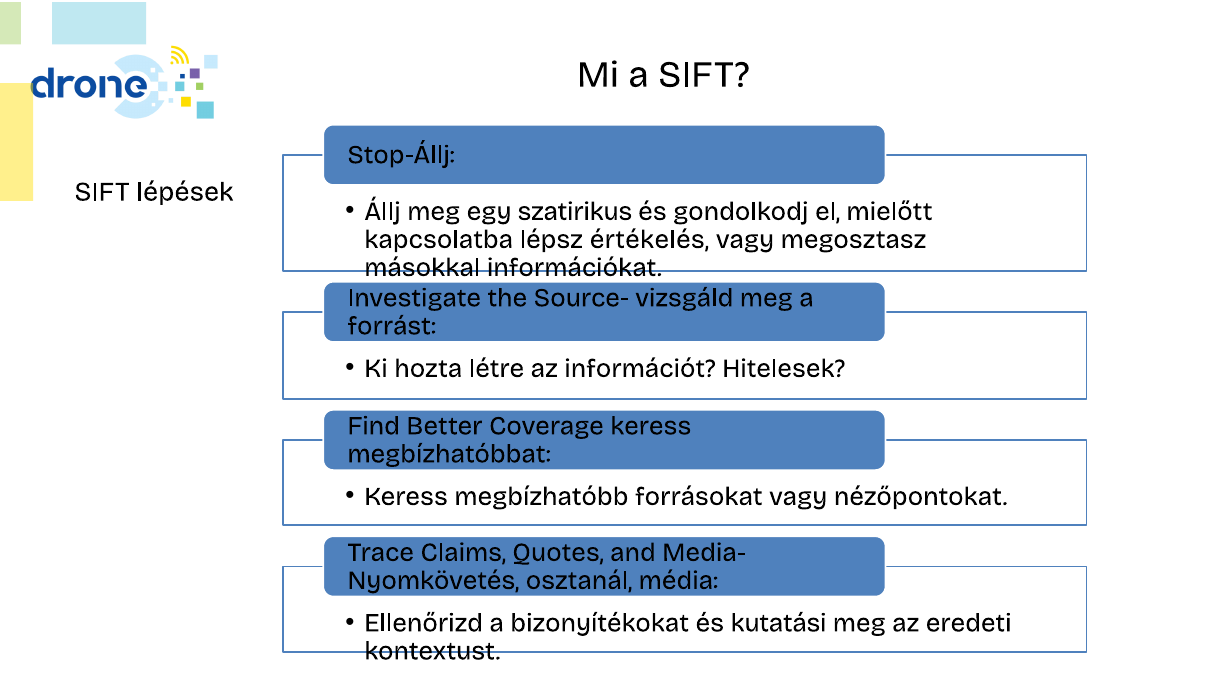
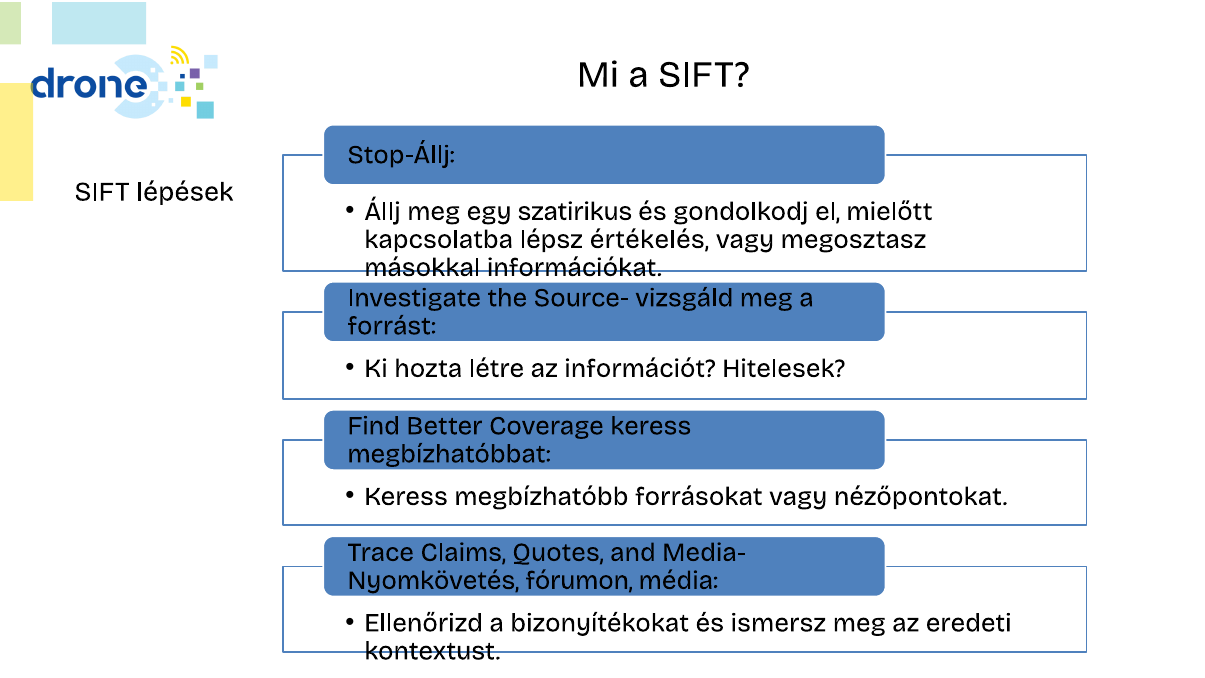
osztanál: osztanál -> fórumon (579, 580)
kutatási: kutatási -> ismersz (778, 623)
